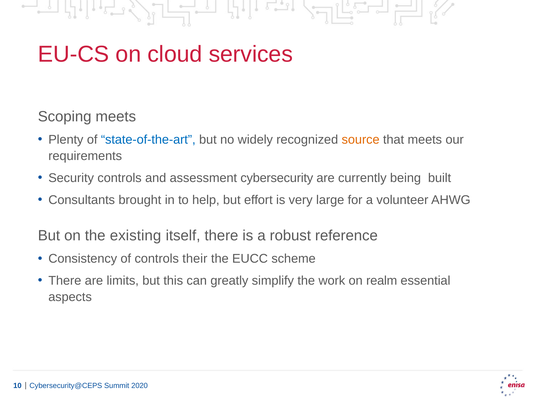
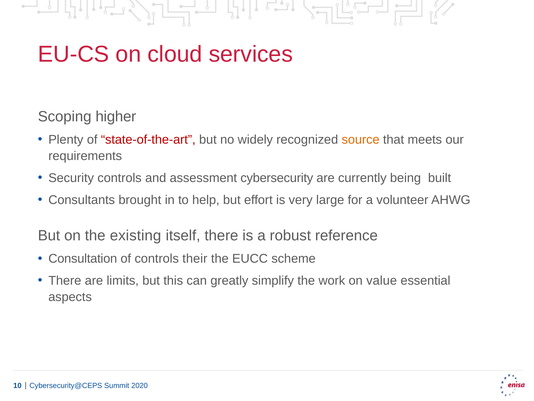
Scoping meets: meets -> higher (116, 117)
state-of-the-art colour: blue -> red (148, 140)
Consistency: Consistency -> Consultation (83, 259)
realm: realm -> value (382, 280)
